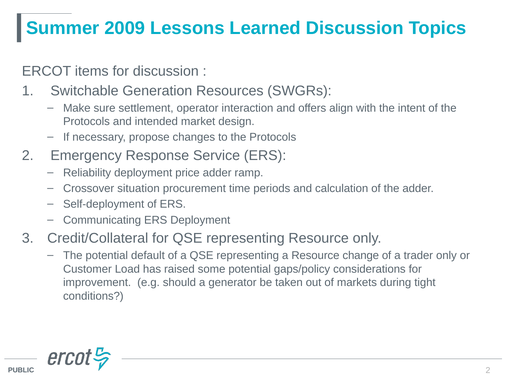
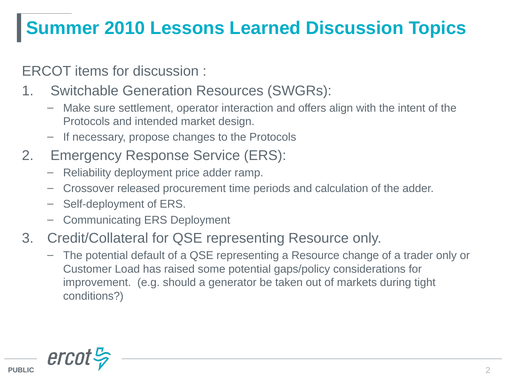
2009: 2009 -> 2010 (125, 28)
situation: situation -> released (139, 189)
